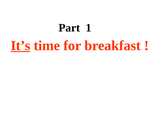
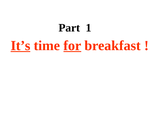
for underline: none -> present (72, 46)
